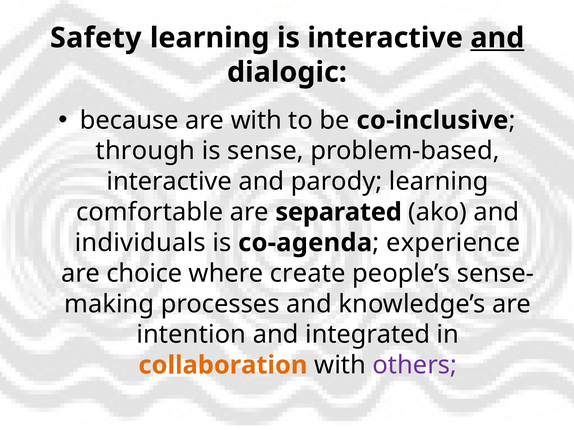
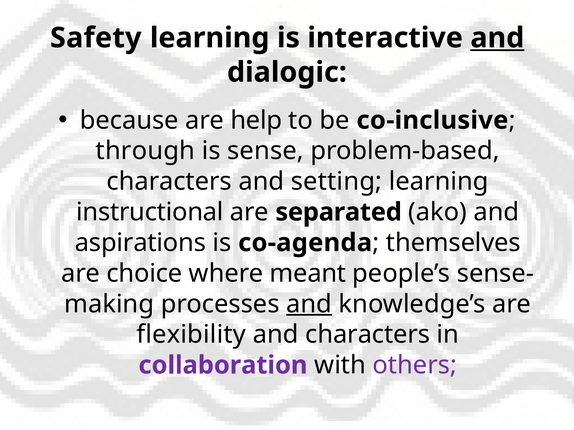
are with: with -> help (256, 120)
interactive: interactive -> characters (169, 182)
parody: parody -> setting (336, 182)
comfortable: comfortable -> instructional (150, 212)
individuals: individuals -> aspirations (140, 243)
experience: experience -> themselves (453, 243)
create: create -> meant (308, 274)
and underline: none -> present (309, 304)
intention: intention -> flexibility (191, 335)
and integrated: integrated -> characters (368, 335)
collaboration colour: orange -> purple (223, 366)
